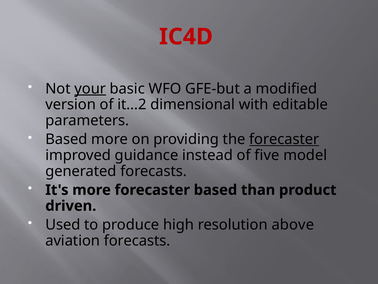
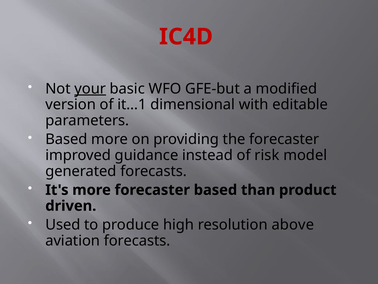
it…2: it…2 -> it…1 (132, 104)
forecaster underline: present -> none (284, 139)
five: five -> risk (267, 155)
